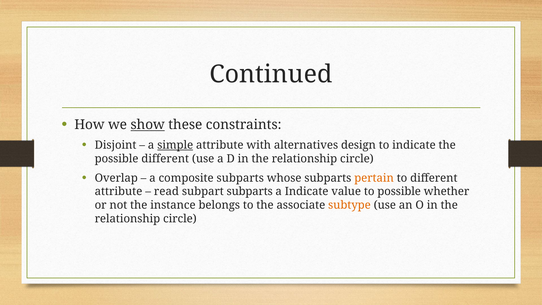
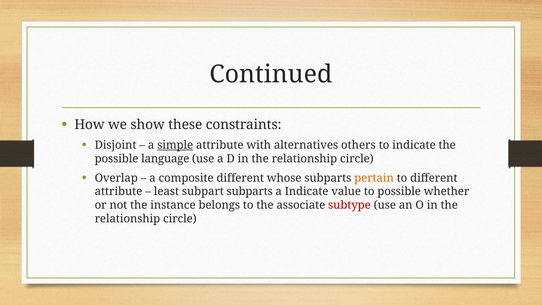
show underline: present -> none (148, 125)
design: design -> others (358, 145)
possible different: different -> language (165, 159)
composite subparts: subparts -> different (240, 178)
read: read -> least (166, 192)
subtype colour: orange -> red (349, 205)
